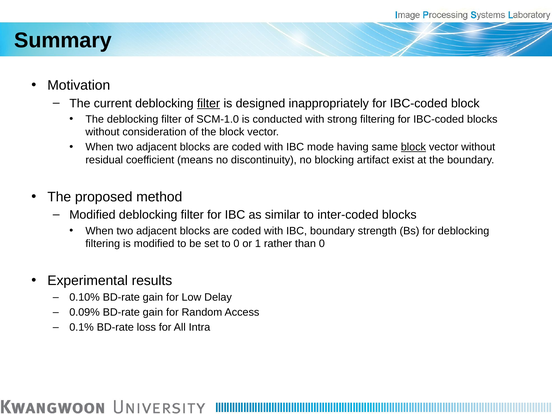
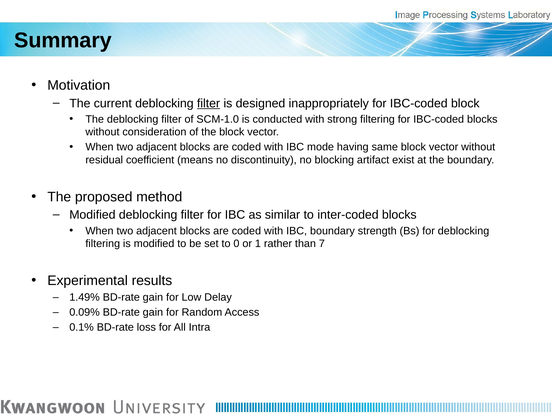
block underline: present -> none (413, 147)
than 0: 0 -> 7 (322, 244)
0.10%: 0.10% -> 1.49% (85, 297)
